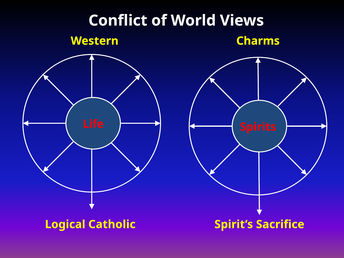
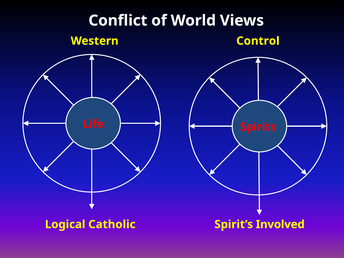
Charms: Charms -> Control (258, 41)
Sacrifice: Sacrifice -> Involved (280, 224)
